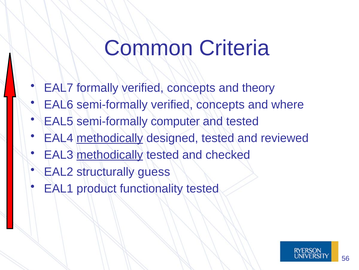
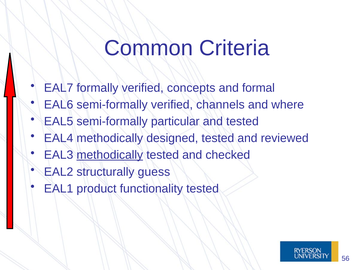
theory: theory -> formal (258, 88)
semi-formally verified concepts: concepts -> channels (220, 104)
computer: computer -> particular (175, 121)
methodically underline: present -> none (110, 138)
